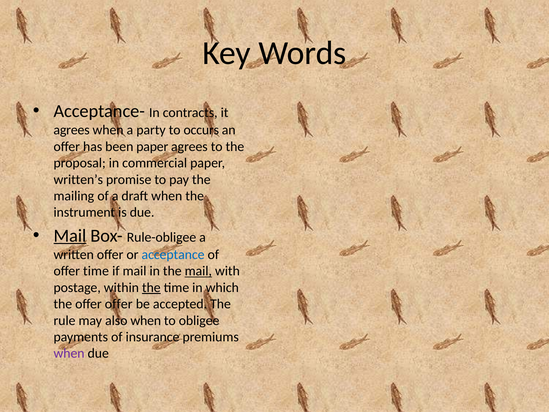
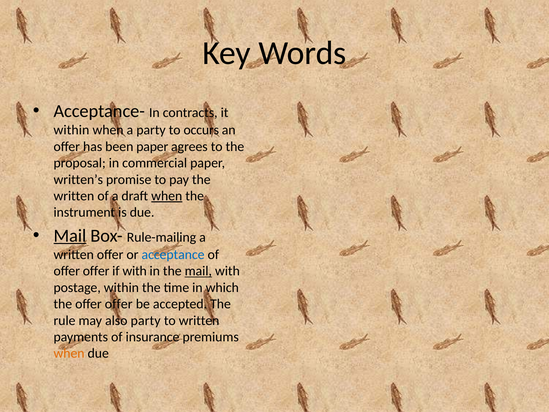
agrees: agrees -> within (71, 130)
mailing: mailing -> written (74, 196)
when underline: none -> present (167, 196)
Rule-obligee: Rule-obligee -> Rule-mailing (162, 237)
time: time -> offer (96, 271)
if mail: mail -> with (135, 271)
the underline: present -> none (151, 287)
also when: when -> party (146, 320)
to obligee: obligee -> written (199, 320)
when colour: purple -> orange (69, 353)
